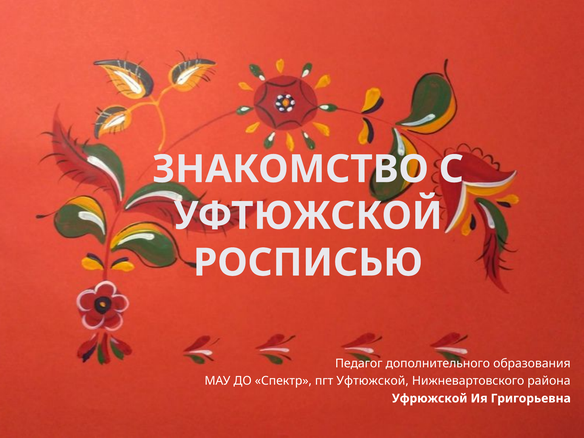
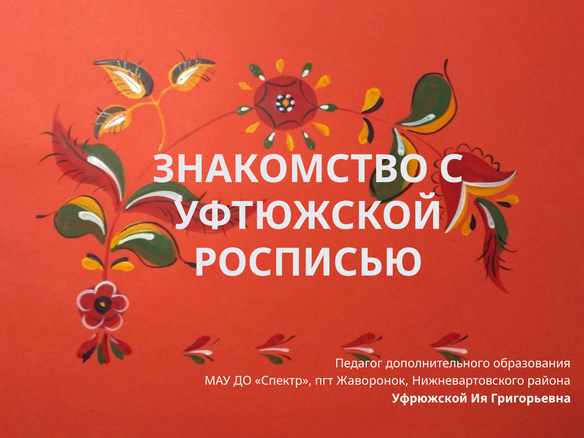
пгт Уфтюжской: Уфтюжской -> Жаворонок (373, 381)
